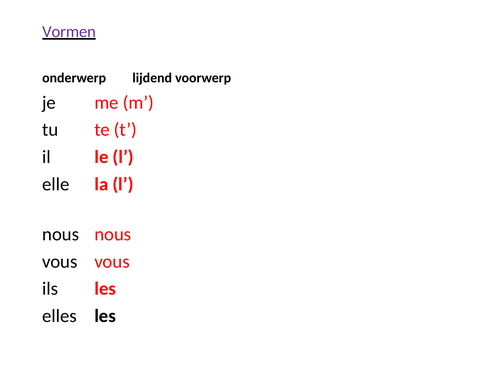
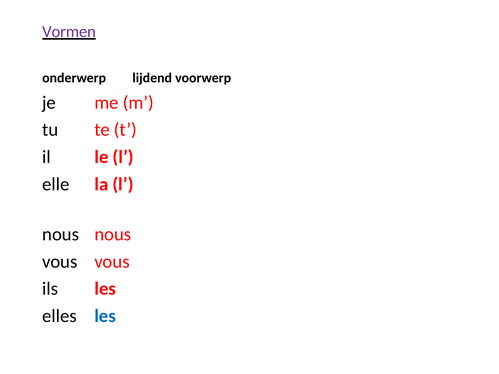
les colour: black -> blue (105, 316)
